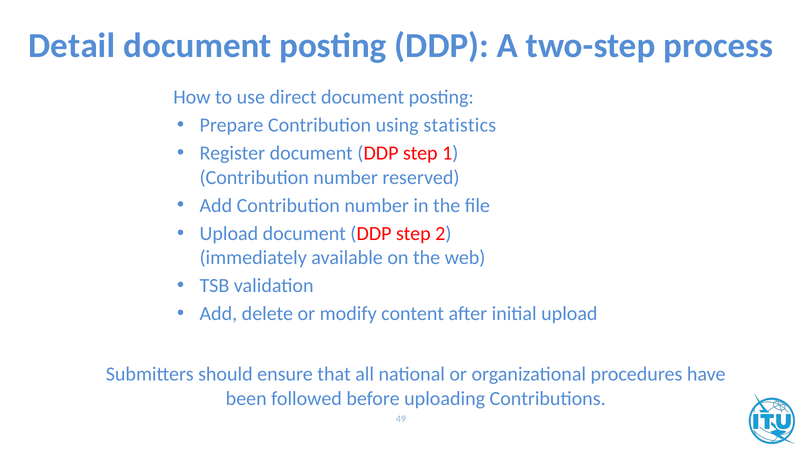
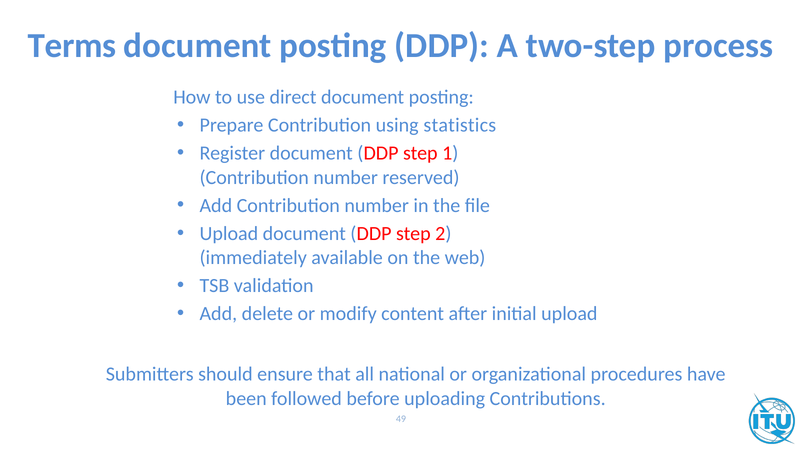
Detail: Detail -> Terms (72, 46)
